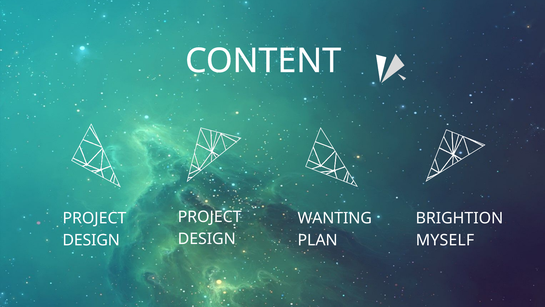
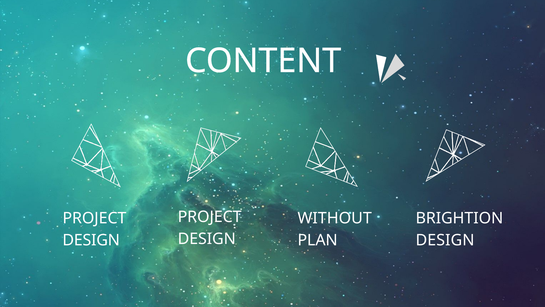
WANTING: WANTING -> WITHOUT (335, 218)
MYSELF: MYSELF -> DESIGN (445, 240)
